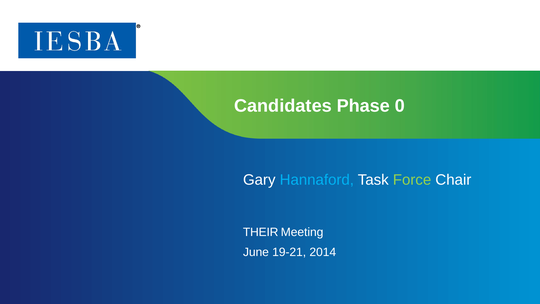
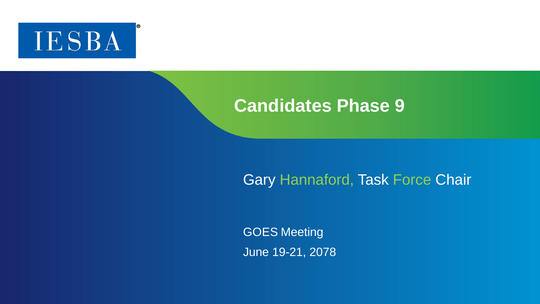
0: 0 -> 9 (400, 106)
Hannaford colour: light blue -> light green (317, 180)
THEIR: THEIR -> GOES (261, 232)
2014: 2014 -> 2078 (323, 252)
